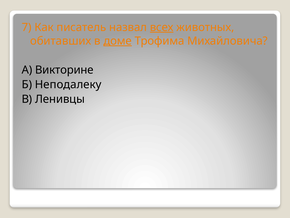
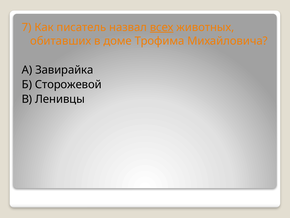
доме underline: present -> none (118, 41)
Викторине: Викторине -> Завирайка (64, 70)
Неподалеку: Неподалеку -> Сторожевой (68, 84)
